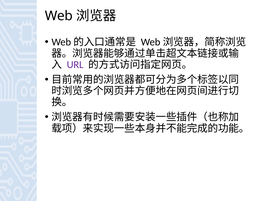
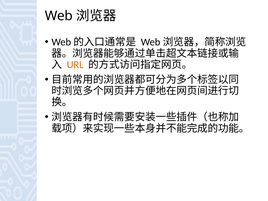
URL colour: purple -> orange (75, 65)
